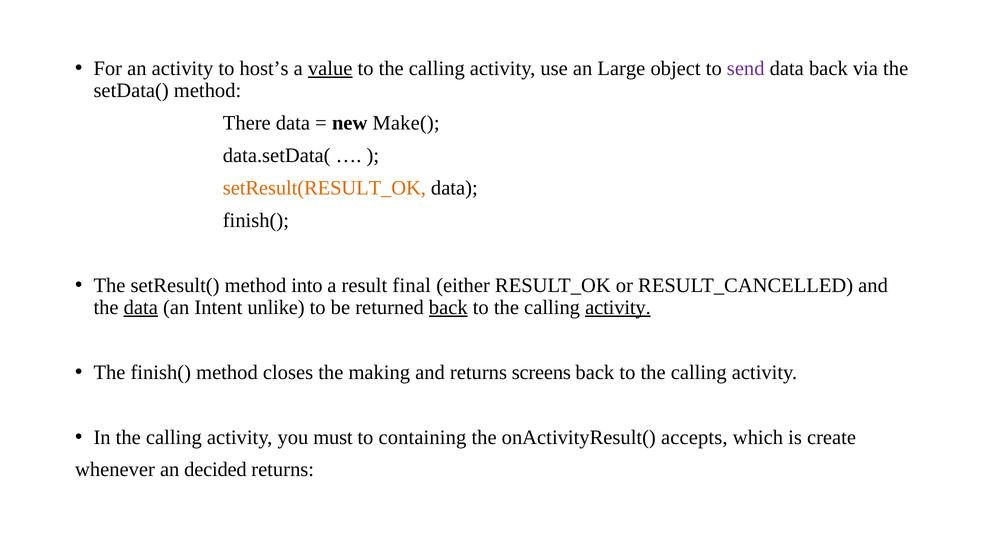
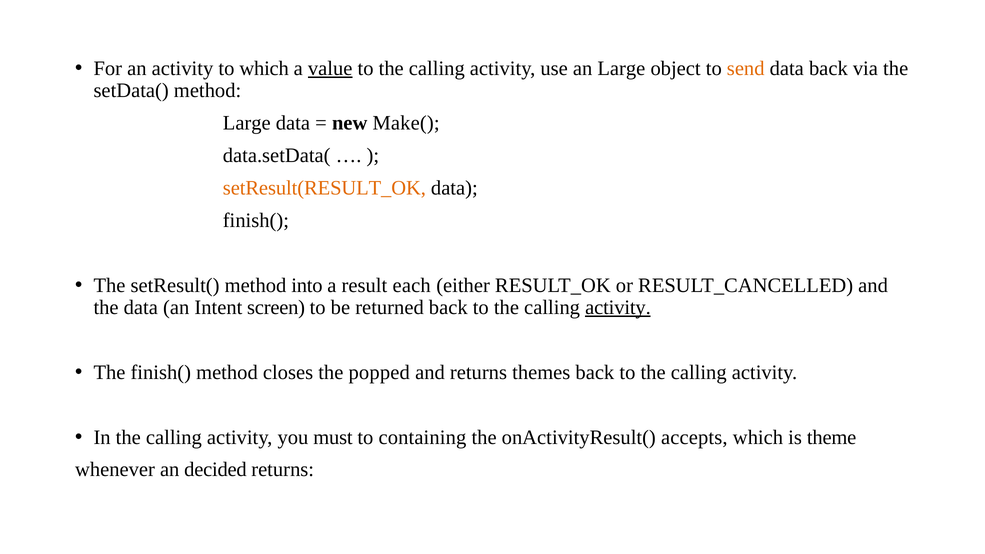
to hostʼs: hostʼs -> which (264, 68)
send colour: purple -> orange (746, 68)
There: There -> Large (247, 123)
final: final -> each (412, 285)
data underline: present -> none (141, 307)
unlike: unlike -> screen (276, 307)
back underline: present -> none (448, 307)
making: making -> popped (379, 372)
screens: screens -> themes (541, 372)
create: create -> theme (832, 437)
